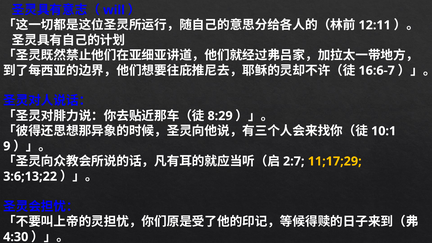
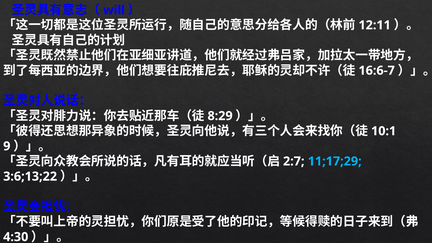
11;17;29 colour: yellow -> light blue (335, 161)
